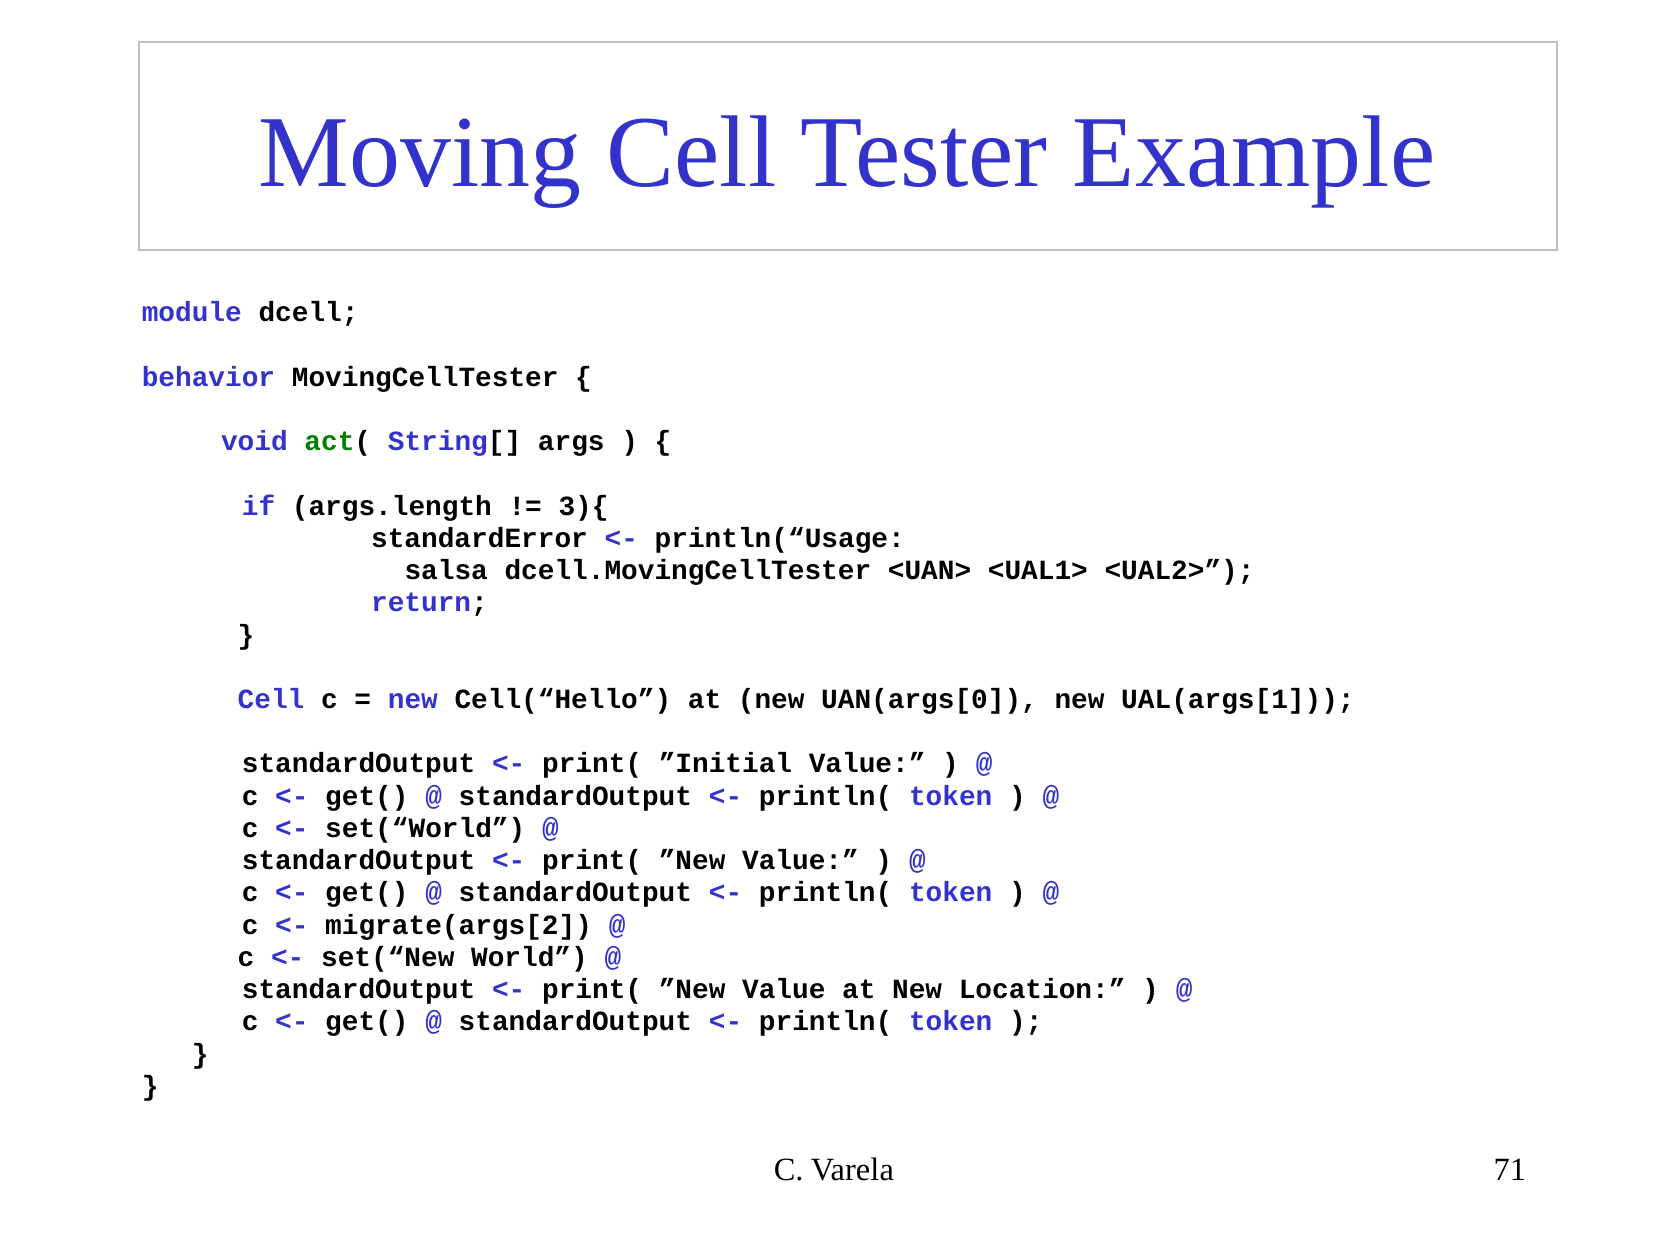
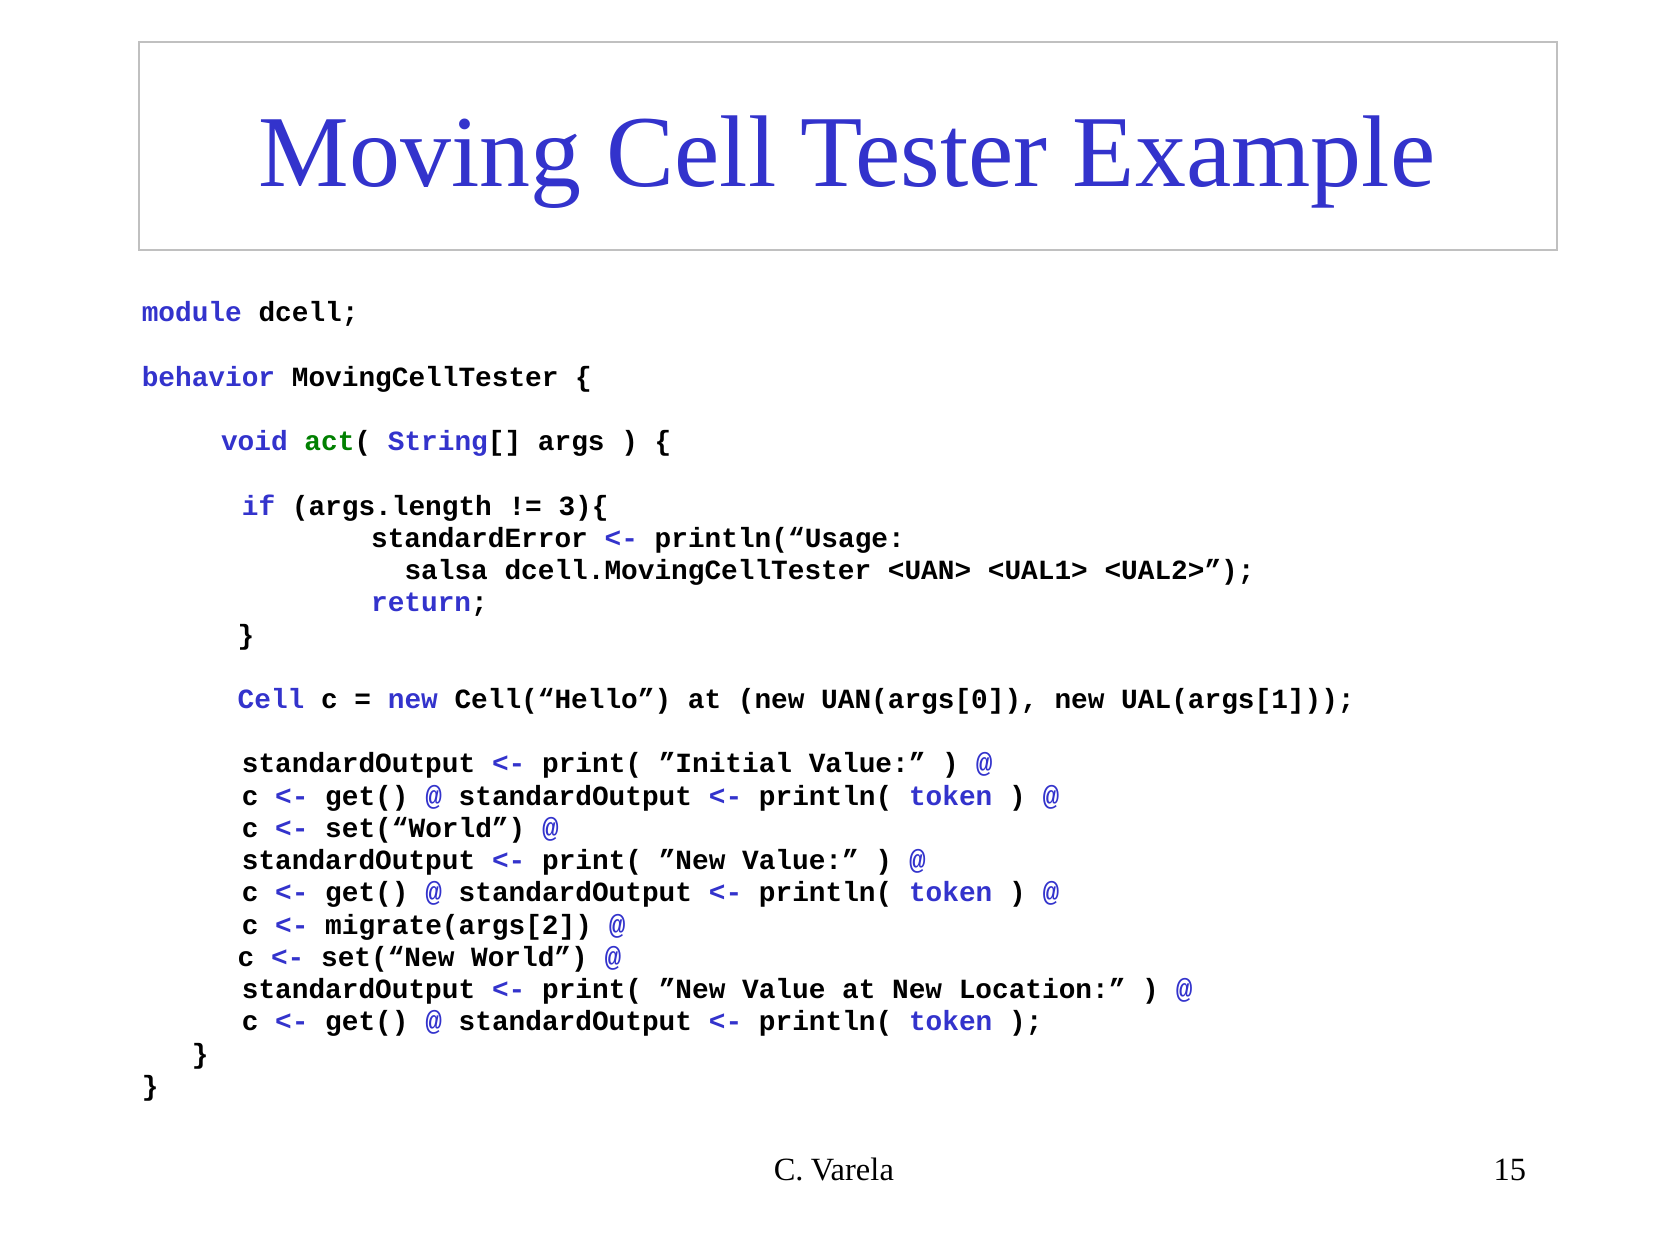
71: 71 -> 15 (1510, 1170)
